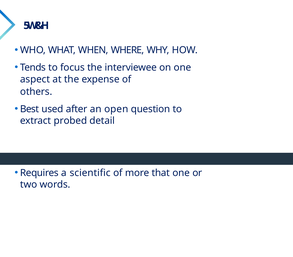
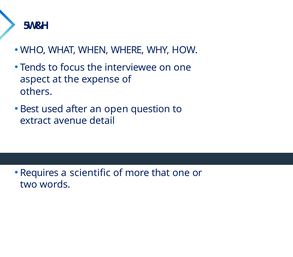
probed: probed -> avenue (70, 121)
